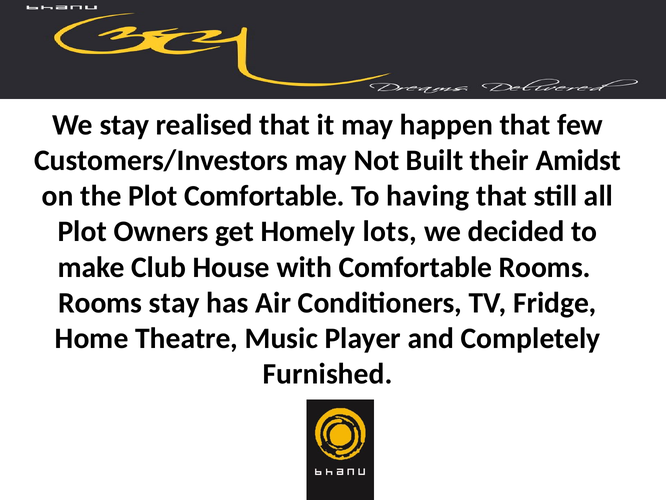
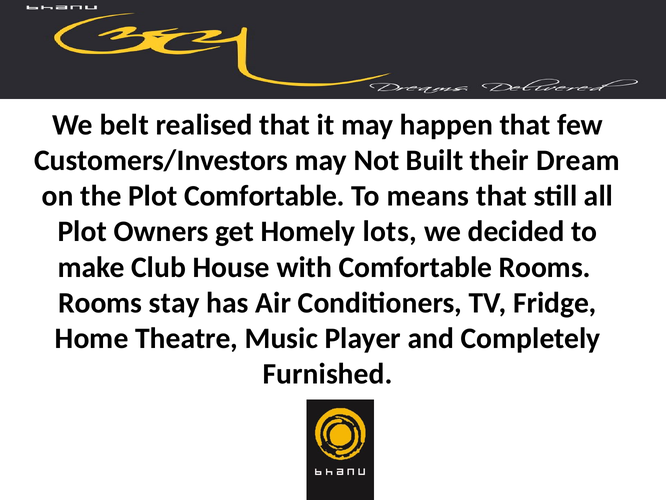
We stay: stay -> belt (124, 125)
Amidst: Amidst -> Dream (578, 160)
having: having -> means (428, 196)
